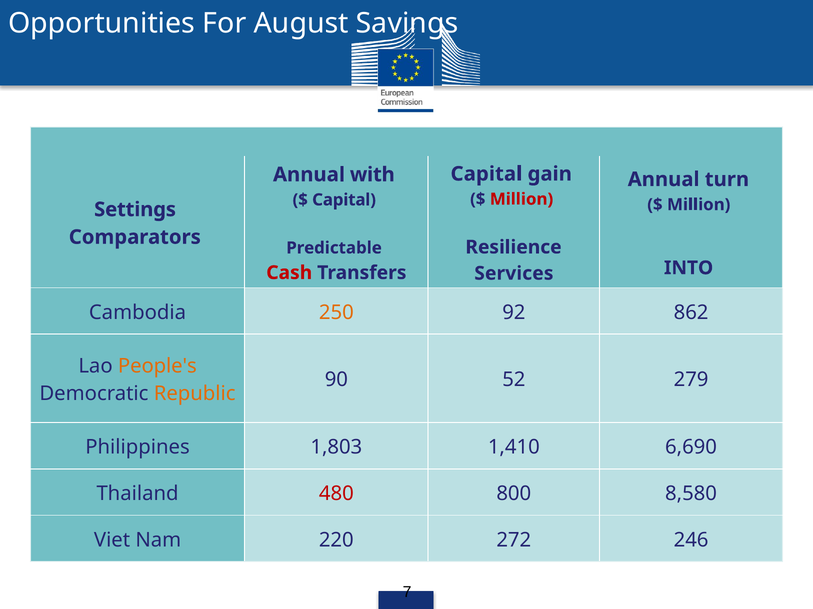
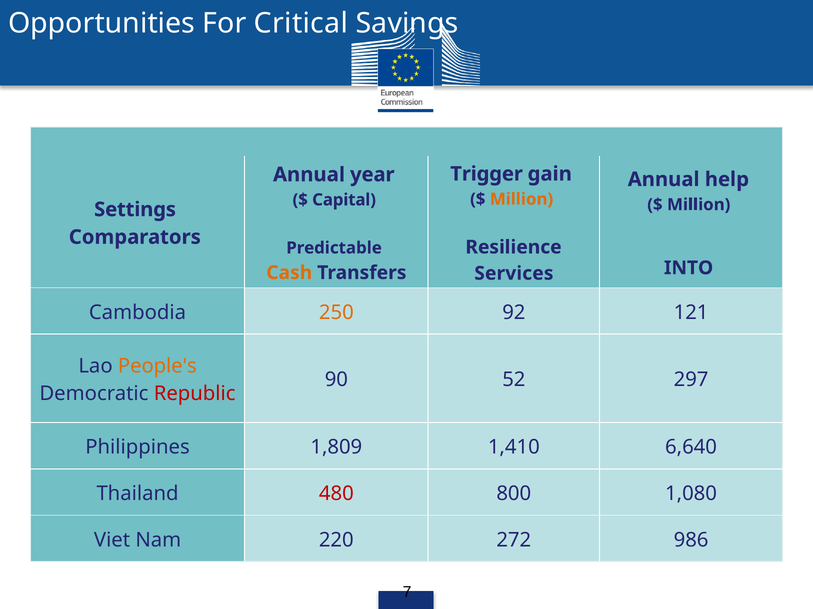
August: August -> Critical (301, 23)
Capital: Capital -> Trigger (487, 174)
with: with -> year (372, 175)
turn: turn -> help (727, 180)
Million colour: red -> orange (522, 199)
Cash colour: red -> orange (289, 273)
862: 862 -> 121 (691, 313)
279: 279 -> 297 (691, 380)
Republic colour: orange -> red (195, 394)
1,803: 1,803 -> 1,809 (336, 448)
6,690: 6,690 -> 6,640 (691, 448)
8,580: 8,580 -> 1,080 (691, 494)
246: 246 -> 986 (691, 540)
